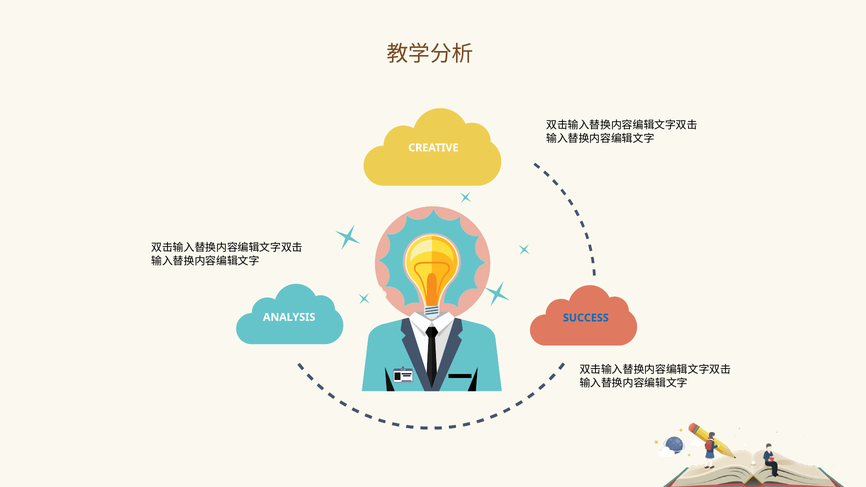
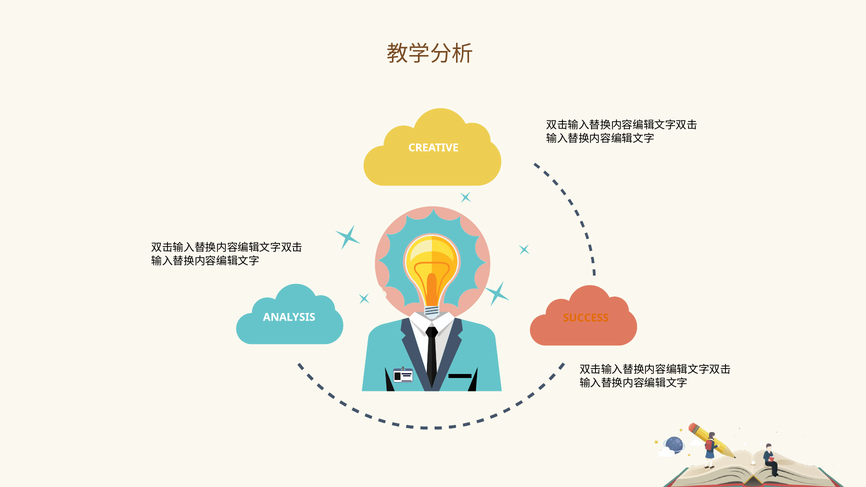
SUCCESS colour: blue -> orange (586, 318)
